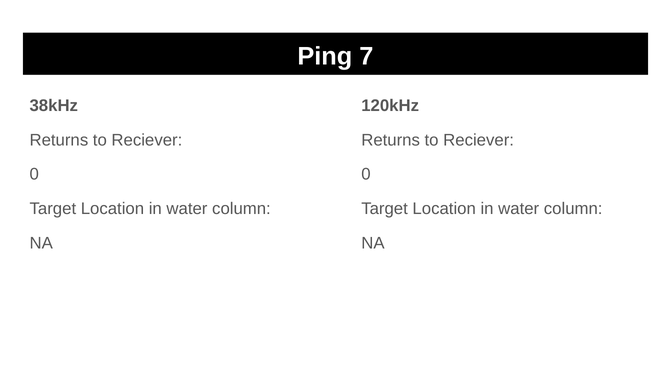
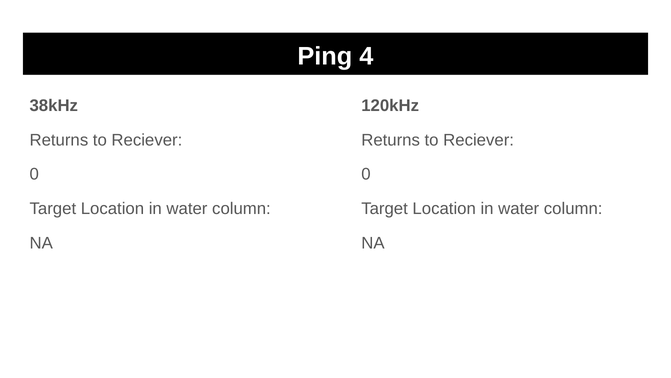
7: 7 -> 4 (366, 56)
